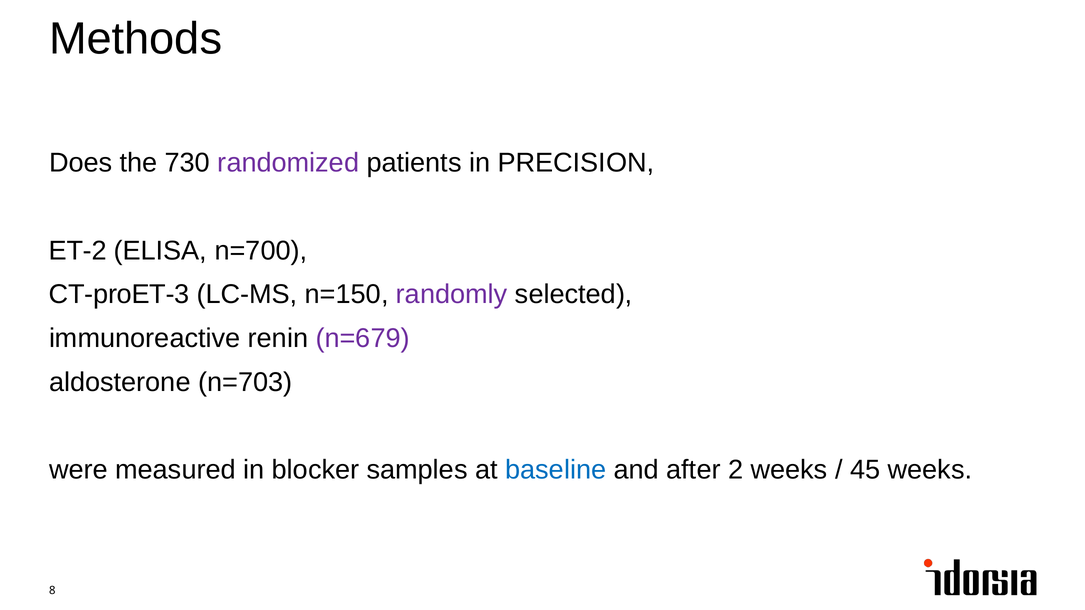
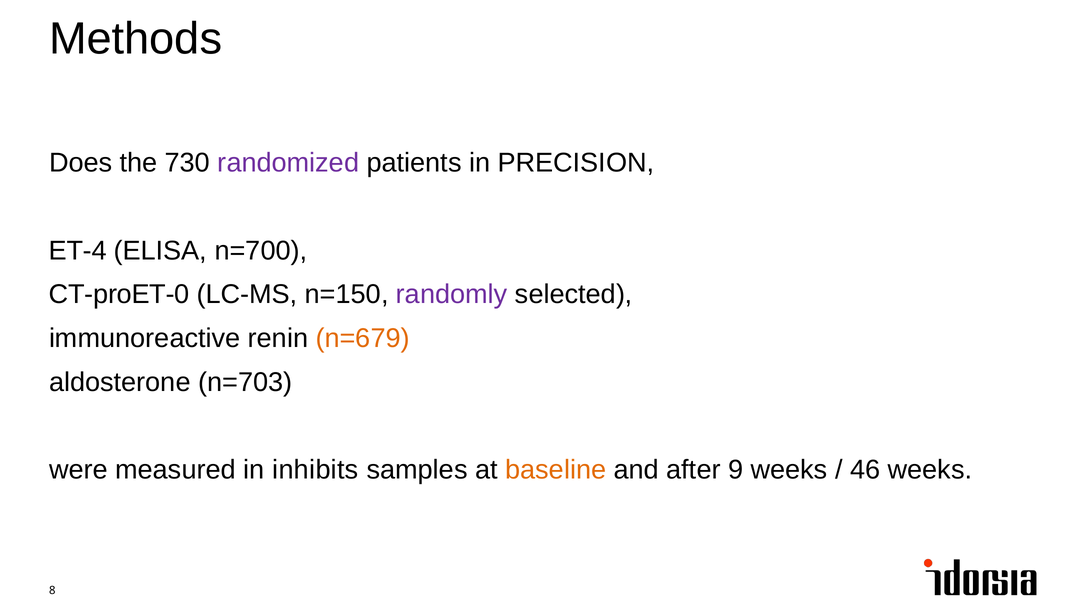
ET-2: ET-2 -> ET-4 (78, 251)
CT-proET-3: CT-proET-3 -> CT-proET-0 (119, 295)
n=679 colour: purple -> orange (363, 339)
blocker: blocker -> inhibits (315, 470)
baseline colour: blue -> orange (556, 470)
2: 2 -> 9 (736, 470)
45: 45 -> 46 (865, 470)
